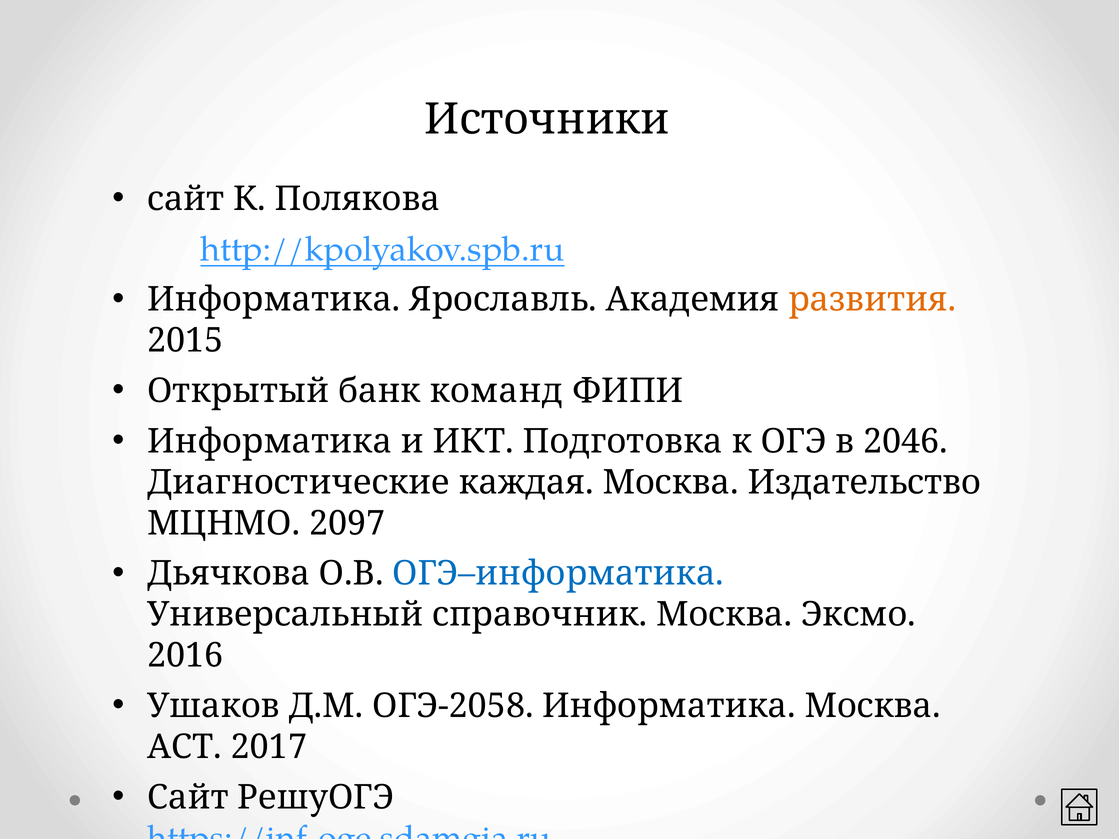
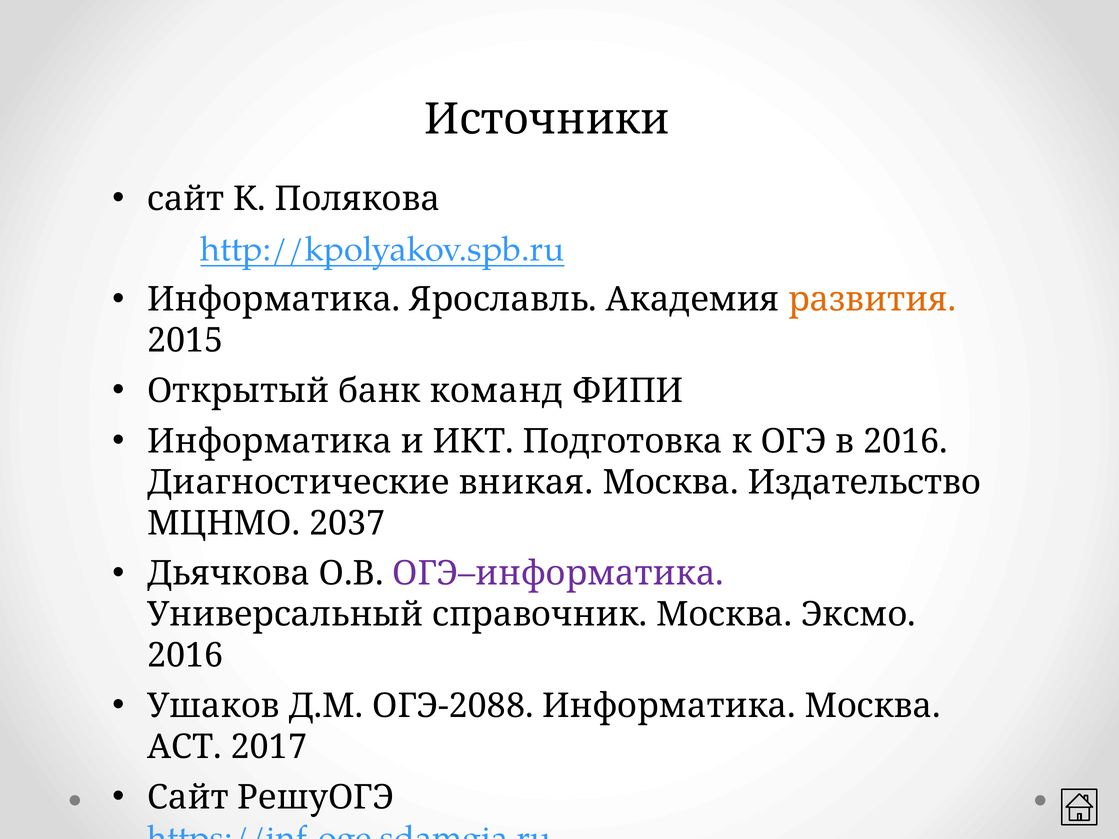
в 2046: 2046 -> 2016 (906, 441)
каждая: каждая -> вникая (526, 482)
2097: 2097 -> 2037 (347, 523)
ОГЭ–информатика colour: blue -> purple (558, 574)
ОГЭ-2058: ОГЭ-2058 -> ОГЭ-2088 (453, 706)
